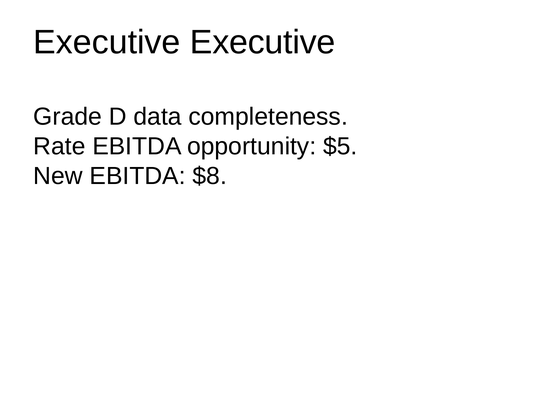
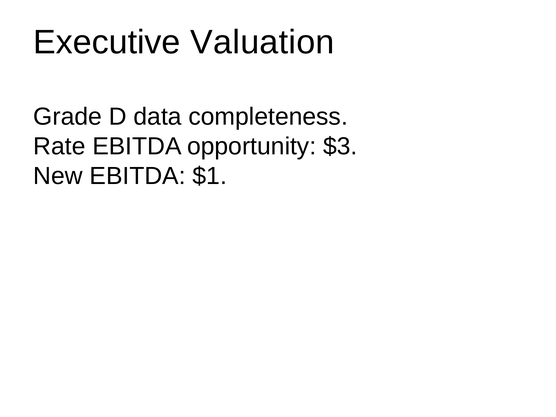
Executive Executive: Executive -> Valuation (262, 42)
$5: $5 -> $3 (340, 146)
$8: $8 -> $1 (210, 176)
